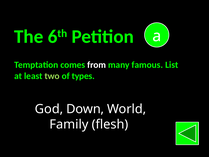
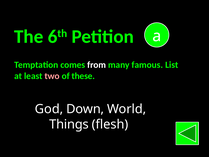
two colour: light green -> pink (52, 76)
types: types -> these (83, 76)
Family: Family -> Things (69, 124)
